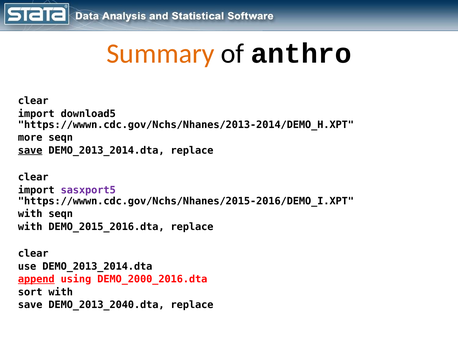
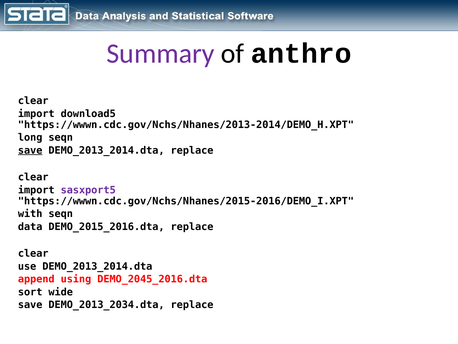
Summary colour: orange -> purple (160, 53)
more: more -> long (30, 137)
with: with -> data (30, 226)
append underline: present -> none (36, 279)
DEMO_2000_2016.dta: DEMO_2000_2016.dta -> DEMO_2045_2016.dta (152, 279)
sort with: with -> wide (61, 292)
DEMO_2013_2040.dta: DEMO_2013_2040.dta -> DEMO_2013_2034.dta (107, 304)
